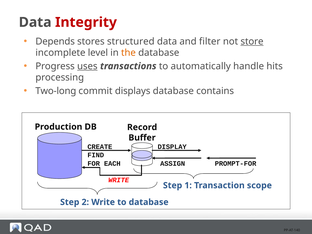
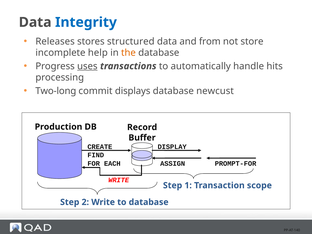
Integrity colour: red -> blue (86, 22)
Depends: Depends -> Releases (55, 41)
filter: filter -> from (210, 41)
store underline: present -> none (252, 41)
level: level -> help (98, 53)
contains: contains -> newcust (215, 91)
